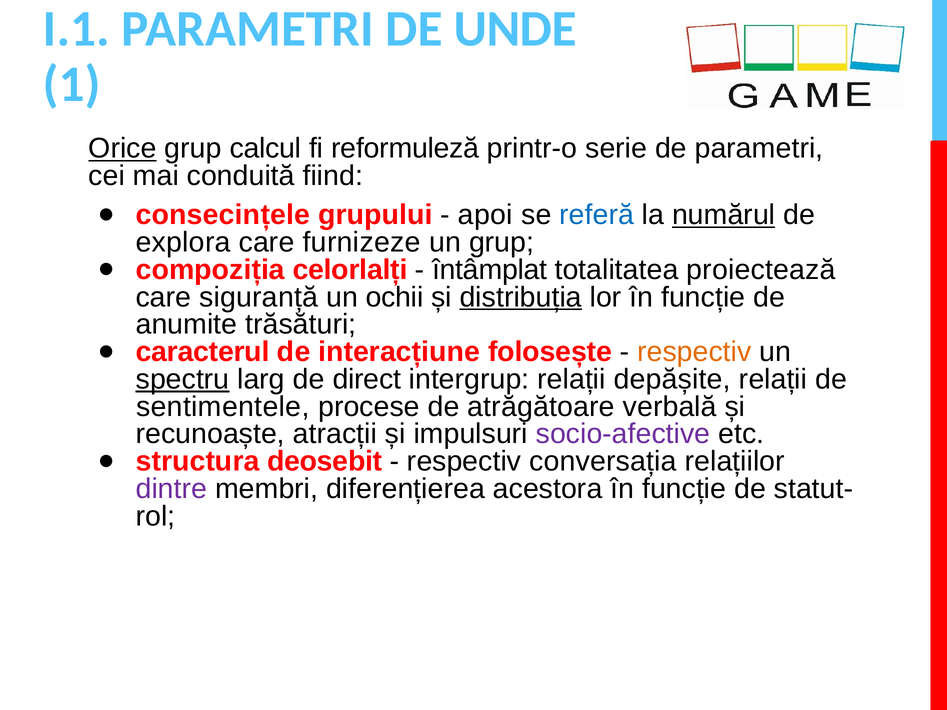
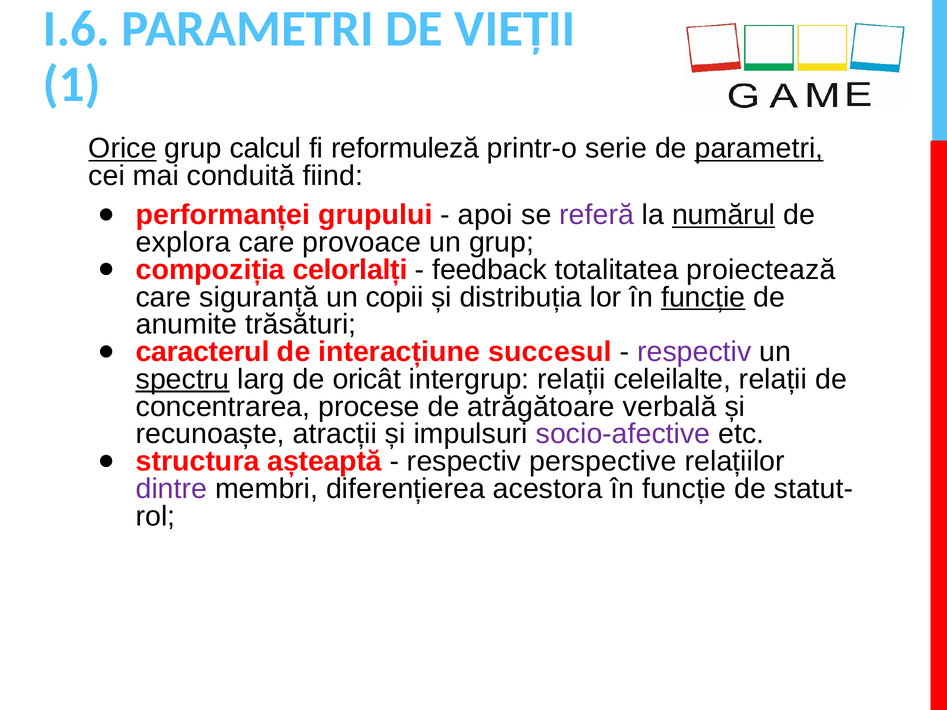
I.1: I.1 -> I.6 (76, 29)
UNDE: UNDE -> VIEȚII (515, 29)
parametri underline: none -> present (759, 149)
consecințele: consecințele -> performanței (223, 215)
referă colour: blue -> purple (597, 215)
furnizeze: furnizeze -> provoace (362, 242)
întâmplat: întâmplat -> feedback (490, 270)
ochii: ochii -> copii (395, 297)
distribuția underline: present -> none (521, 297)
funcție underline: none -> present (703, 297)
folosește: folosește -> succesul (550, 352)
respectiv colour: orange -> purple (694, 352)
direct: direct -> oricât (367, 379)
depășite: depășite -> celeilalte (672, 379)
sentimentele: sentimentele -> concentrarea (223, 407)
deosebit: deosebit -> așteaptă (325, 462)
conversația: conversația -> perspective (603, 462)
